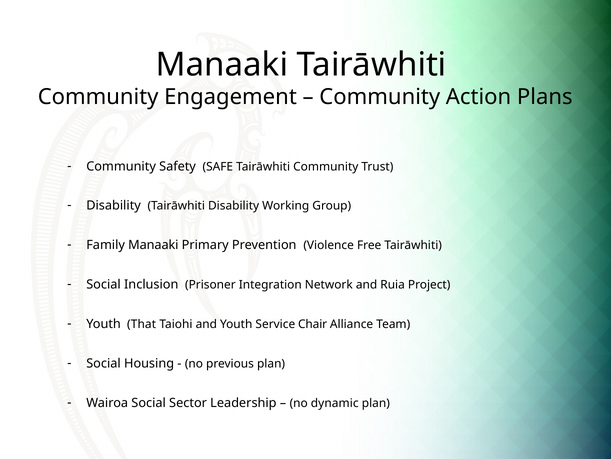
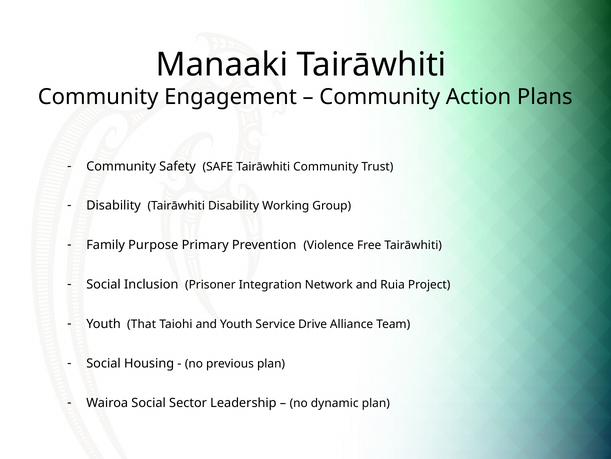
Family Manaaki: Manaaki -> Purpose (153, 245)
Chair: Chair -> Drive (313, 324)
